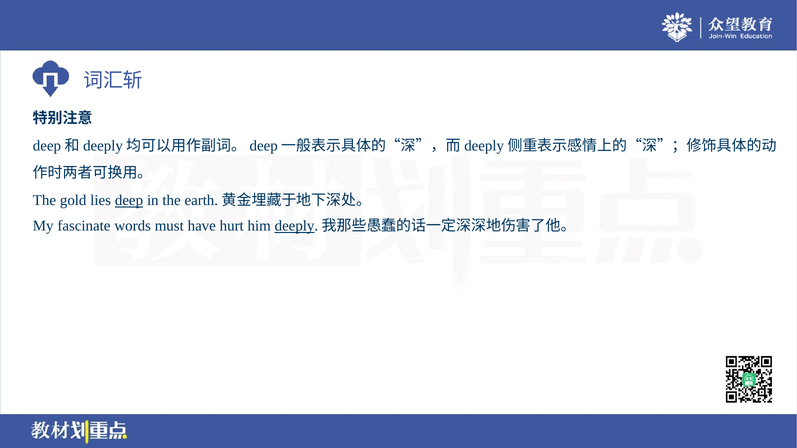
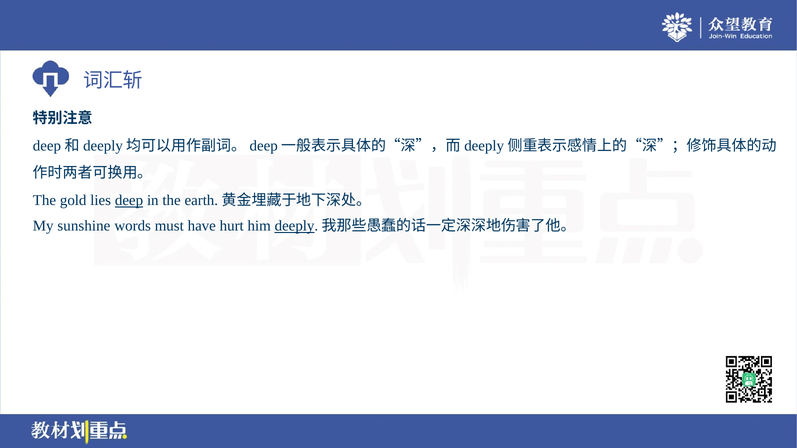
fascinate: fascinate -> sunshine (84, 226)
